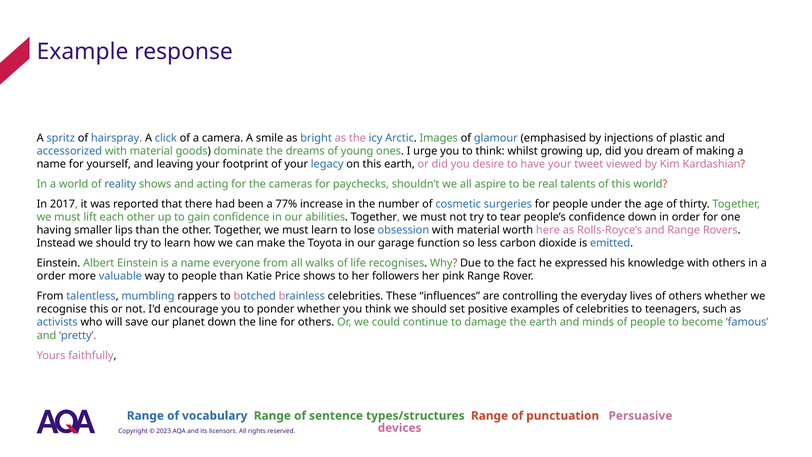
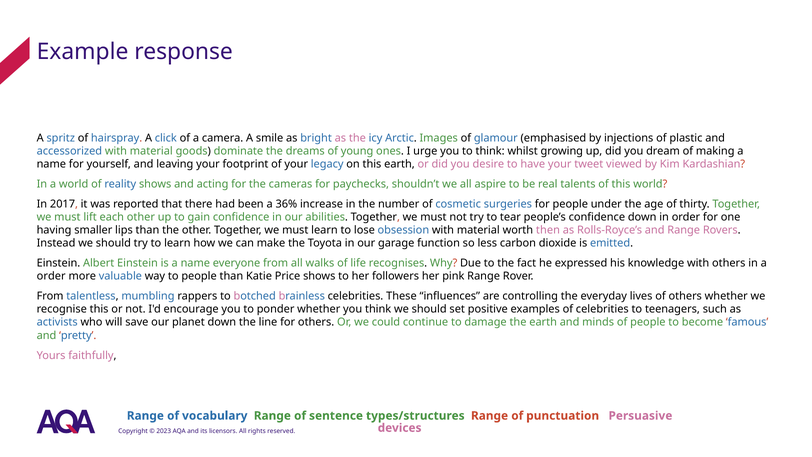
77%: 77% -> 36% (286, 204)
here: here -> then (548, 230)
